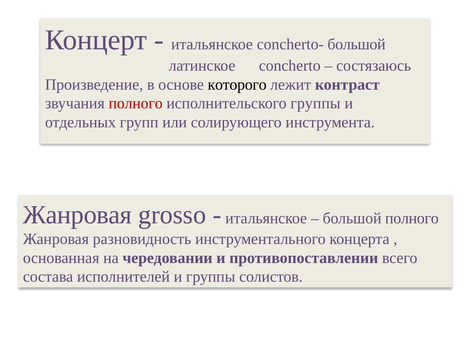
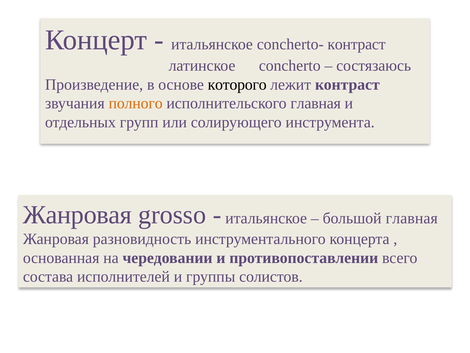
concherto- большой: большой -> контраст (357, 44)
полного colour: red -> orange (136, 103)
исполнительского группы: группы -> главная (316, 103)
большой полного: полного -> главная (412, 218)
